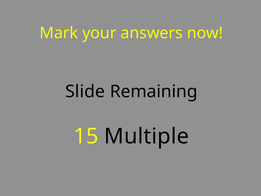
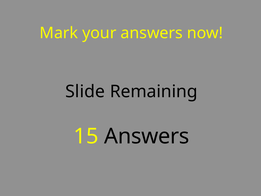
15 Multiple: Multiple -> Answers (147, 136)
